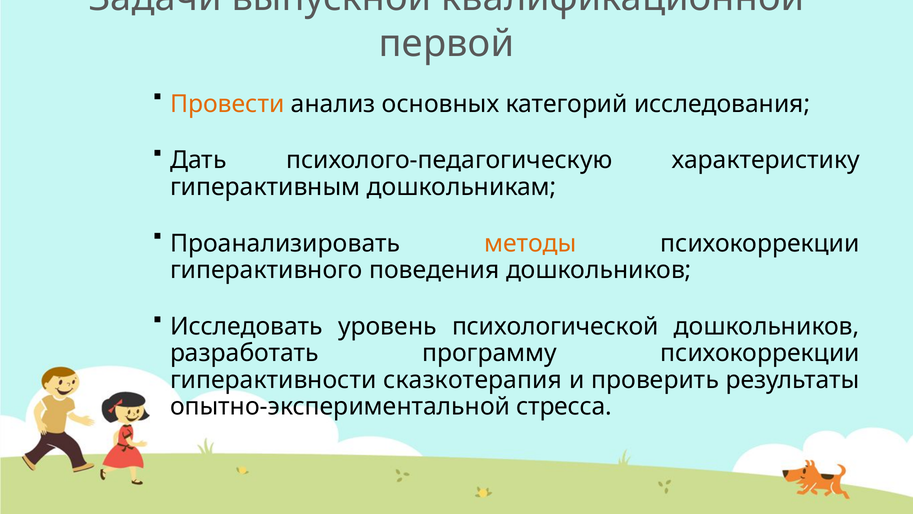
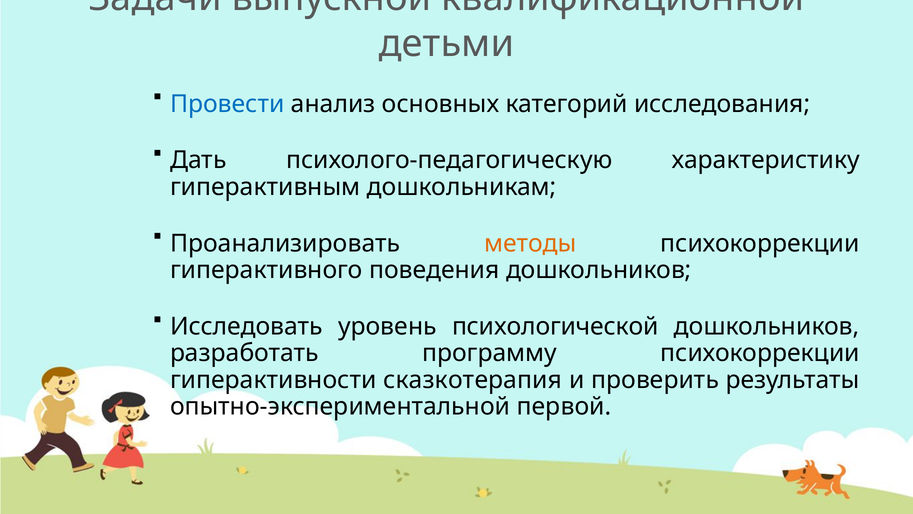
первой: первой -> детьми (447, 43)
Провести colour: orange -> blue (227, 104)
стресса: стресса -> первой (564, 406)
